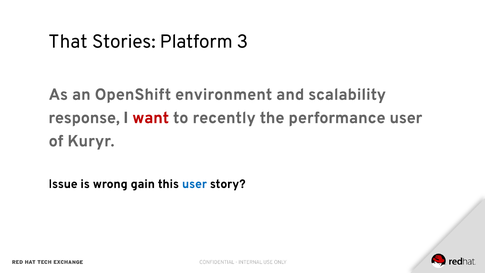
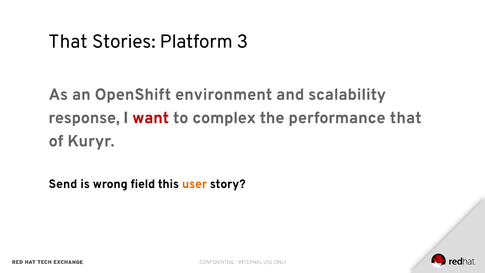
recently: recently -> complex (224, 118)
performance user: user -> that (406, 118)
Issue: Issue -> Send (63, 184)
gain: gain -> field (143, 184)
user colour: blue -> orange (194, 184)
